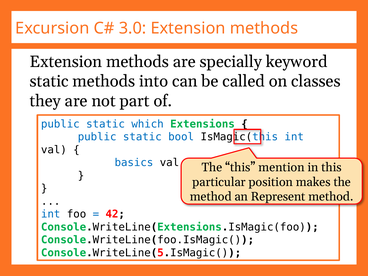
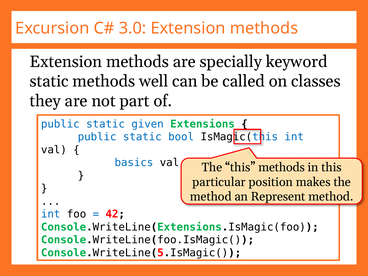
into: into -> well (154, 81)
which: which -> given (148, 124)
this mention: mention -> methods (282, 167)
